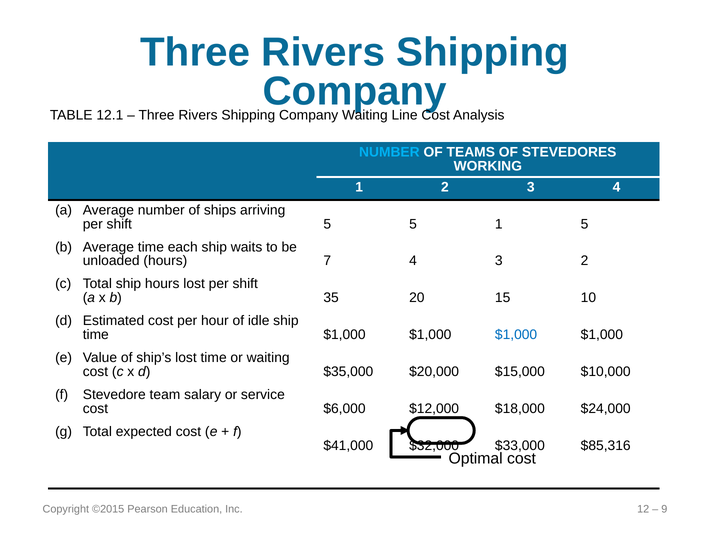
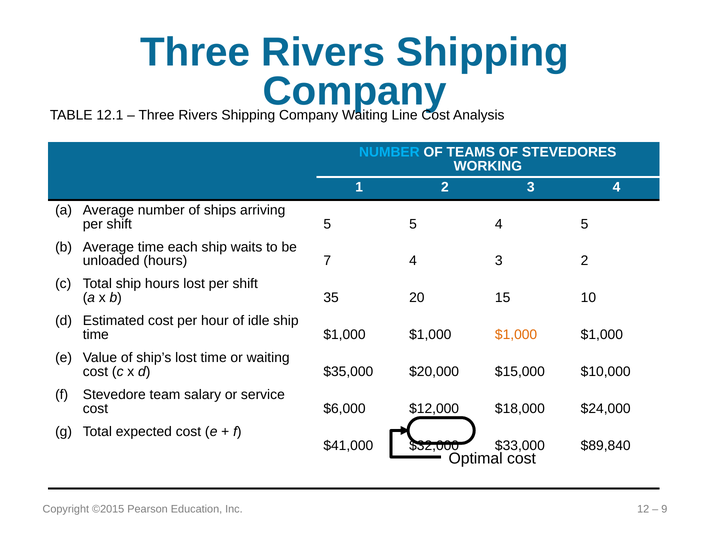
5 1: 1 -> 4 (499, 224)
$1,000 colour: blue -> orange (516, 335)
$85,316: $85,316 -> $89,840 (606, 445)
